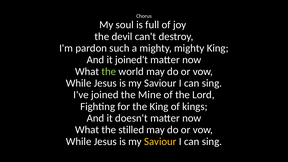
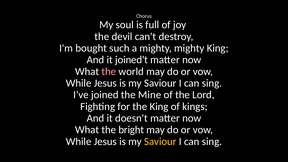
pardon: pardon -> bought (91, 48)
the colour: light green -> pink (109, 71)
stilled: stilled -> bright (131, 130)
